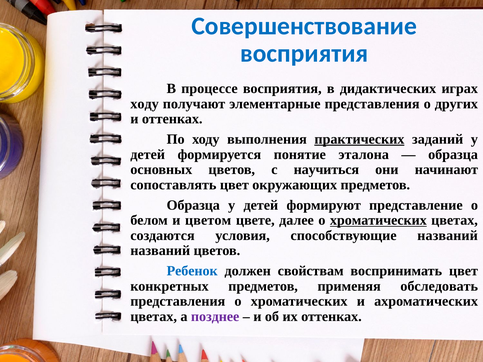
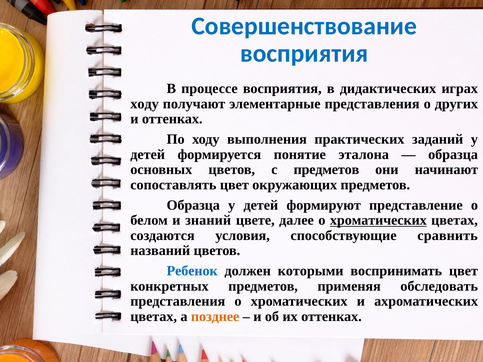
практических underline: present -> none (359, 139)
с научиться: научиться -> предметов (326, 170)
цветом: цветом -> знаний (208, 220)
способствующие названий: названий -> сравнить (448, 236)
свойствам: свойствам -> которыми (311, 271)
позднее colour: purple -> orange (215, 317)
